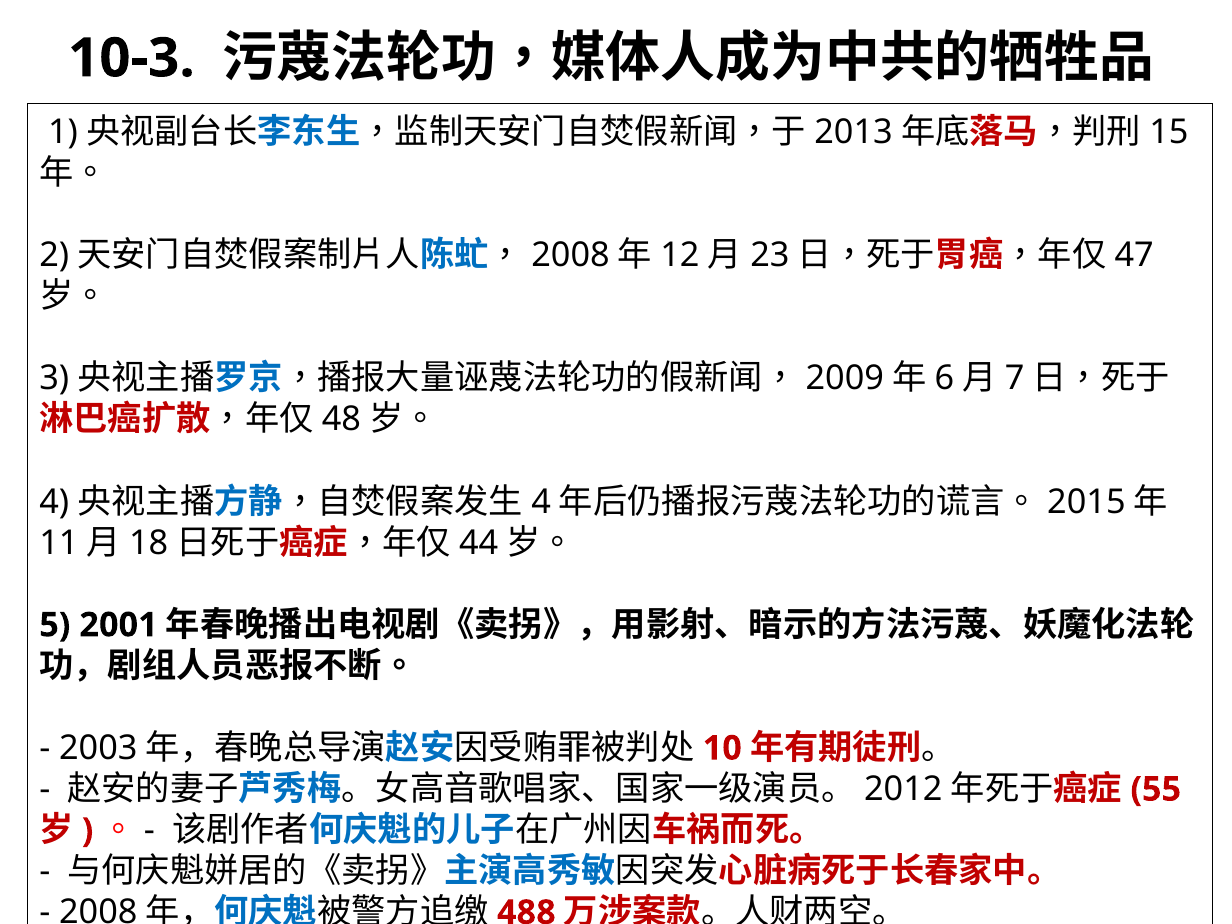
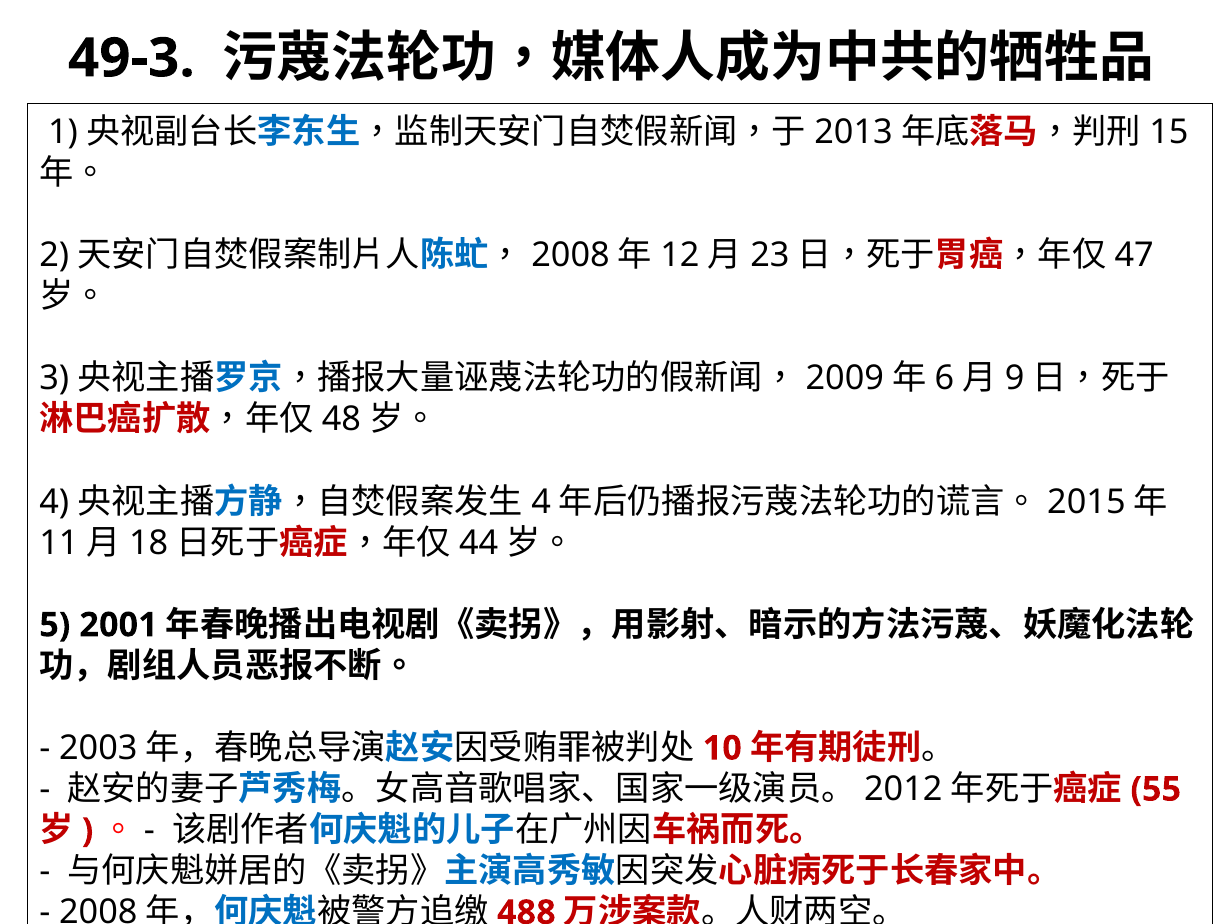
10-3: 10-3 -> 49-3 (131, 58)
7: 7 -> 9 (1015, 379)
